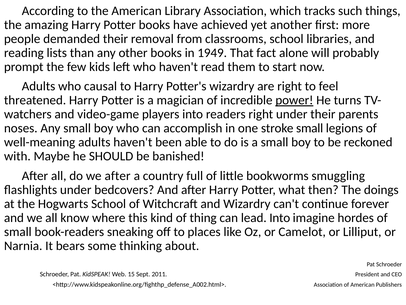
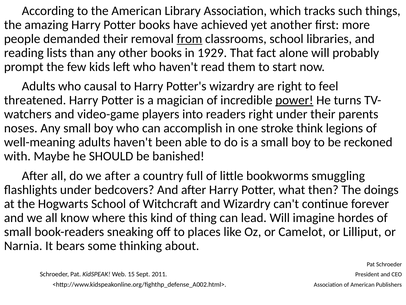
from underline: none -> present (190, 39)
1949: 1949 -> 1929 (212, 53)
stroke small: small -> think (310, 128)
lead Into: Into -> Will (280, 217)
